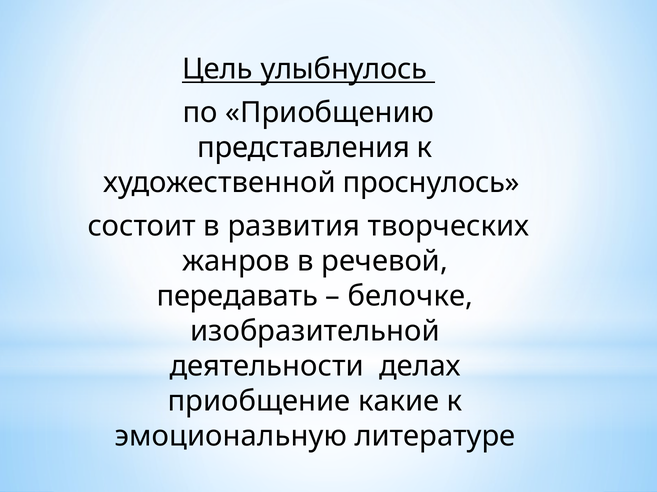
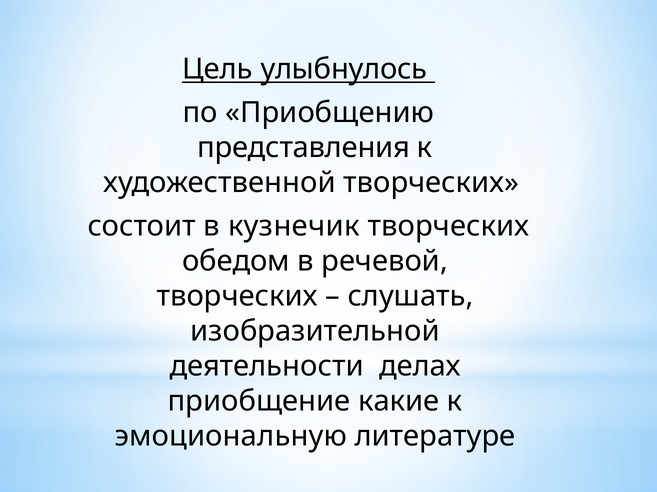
художественной проснулось: проснулось -> творческих (431, 183)
развития: развития -> кузнечик (294, 226)
жанров: жанров -> обедом (236, 261)
передавать: передавать -> творческих (237, 297)
белочке: белочке -> слушать (411, 297)
